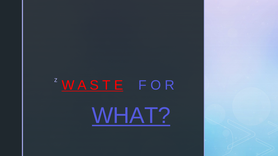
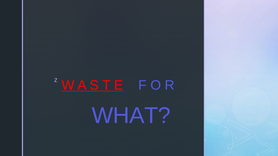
WHAT underline: present -> none (131, 116)
